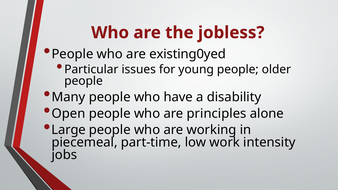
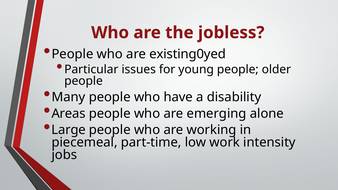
Open: Open -> Areas (69, 114)
principles: principles -> emerging (217, 114)
